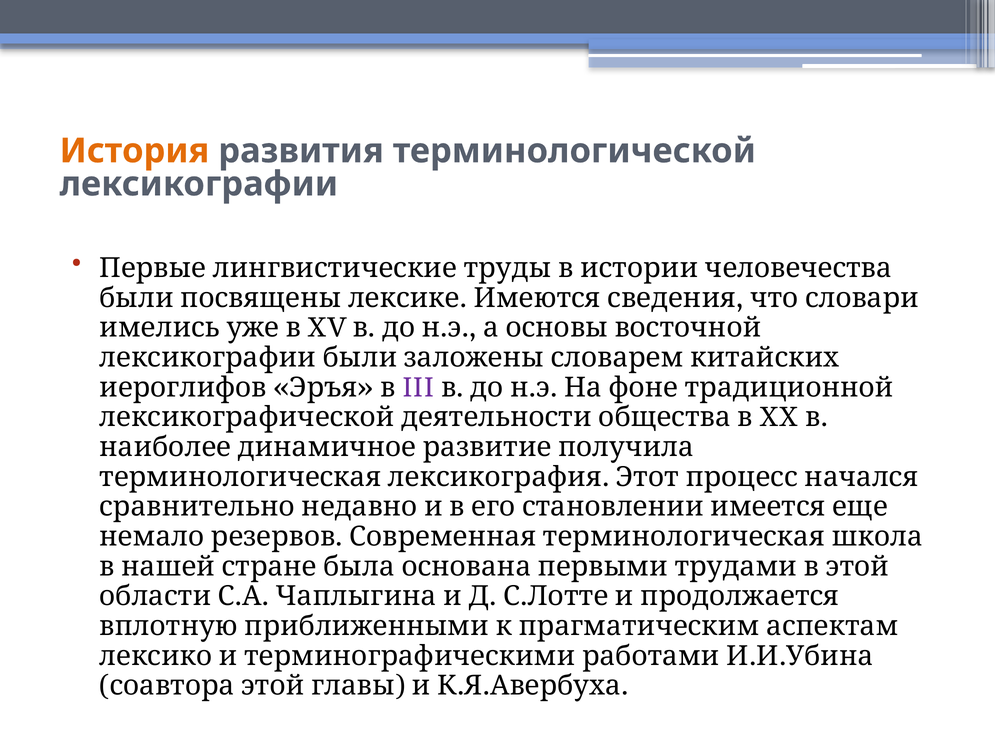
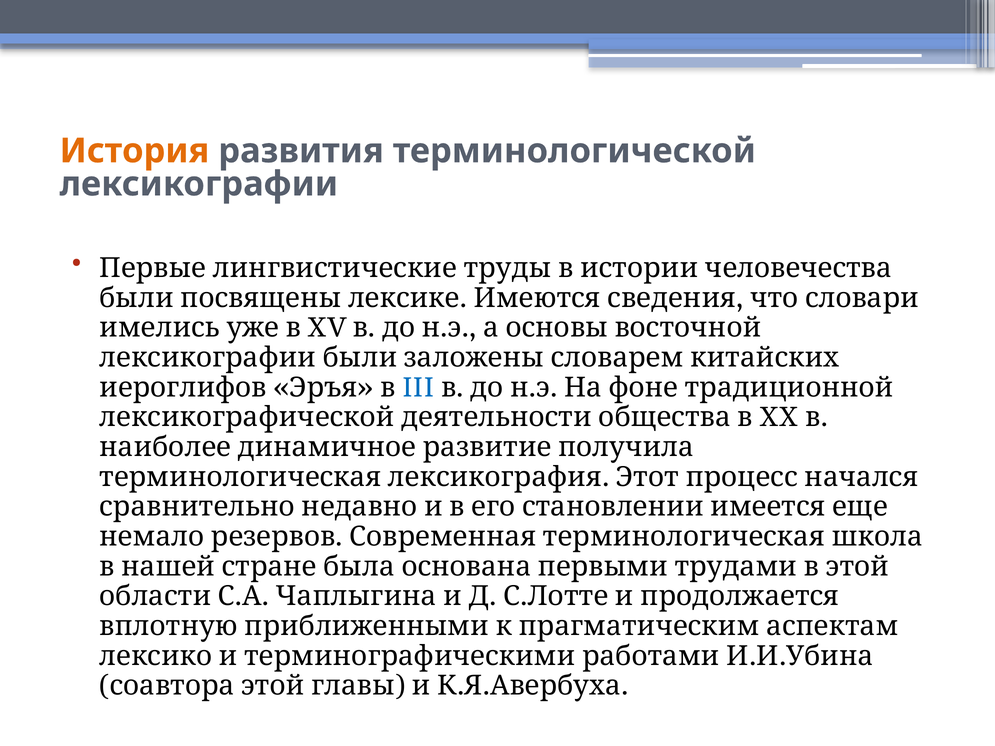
III colour: purple -> blue (418, 388)
